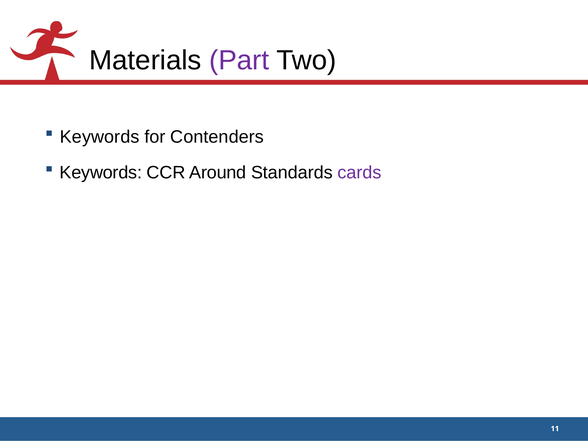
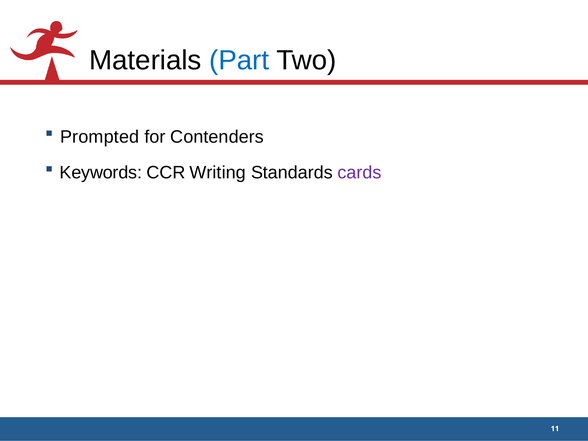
Part colour: purple -> blue (239, 60)
Keywords: Keywords -> Prompted (100, 137)
Around: Around -> Writing (218, 172)
